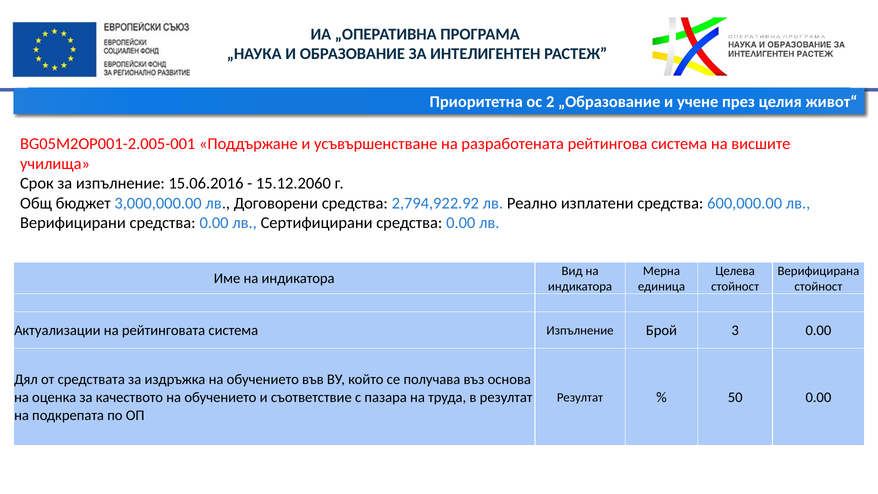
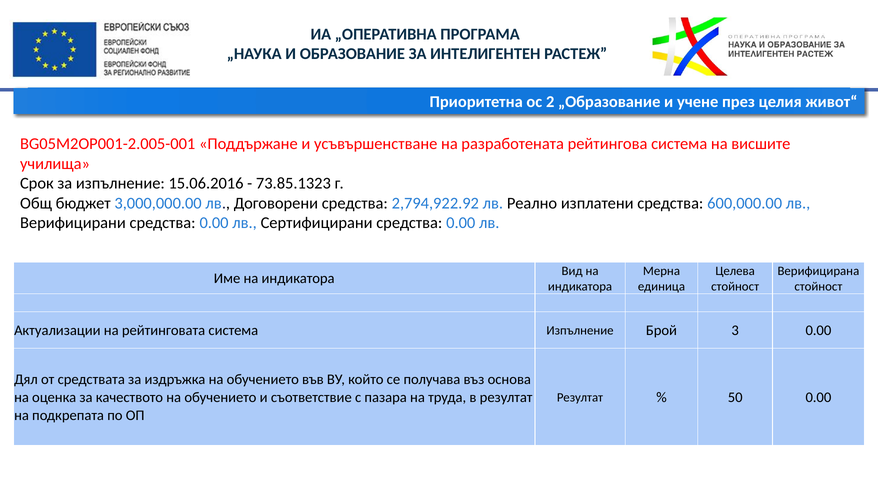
15.12.2060: 15.12.2060 -> 73.85.1323 (293, 183)
